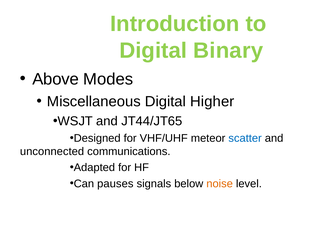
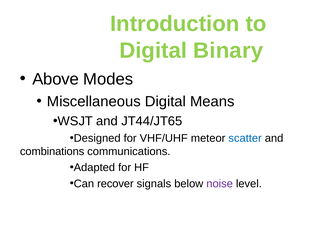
Higher: Higher -> Means (212, 102)
unconnected: unconnected -> combinations (52, 152)
pauses: pauses -> recover (115, 184)
noise colour: orange -> purple (220, 184)
